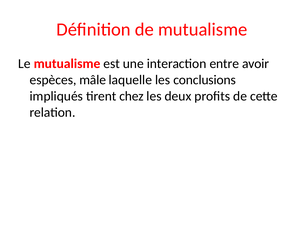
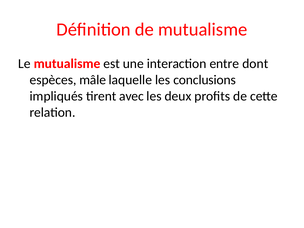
avoir: avoir -> dont (255, 64)
chez: chez -> avec (131, 96)
